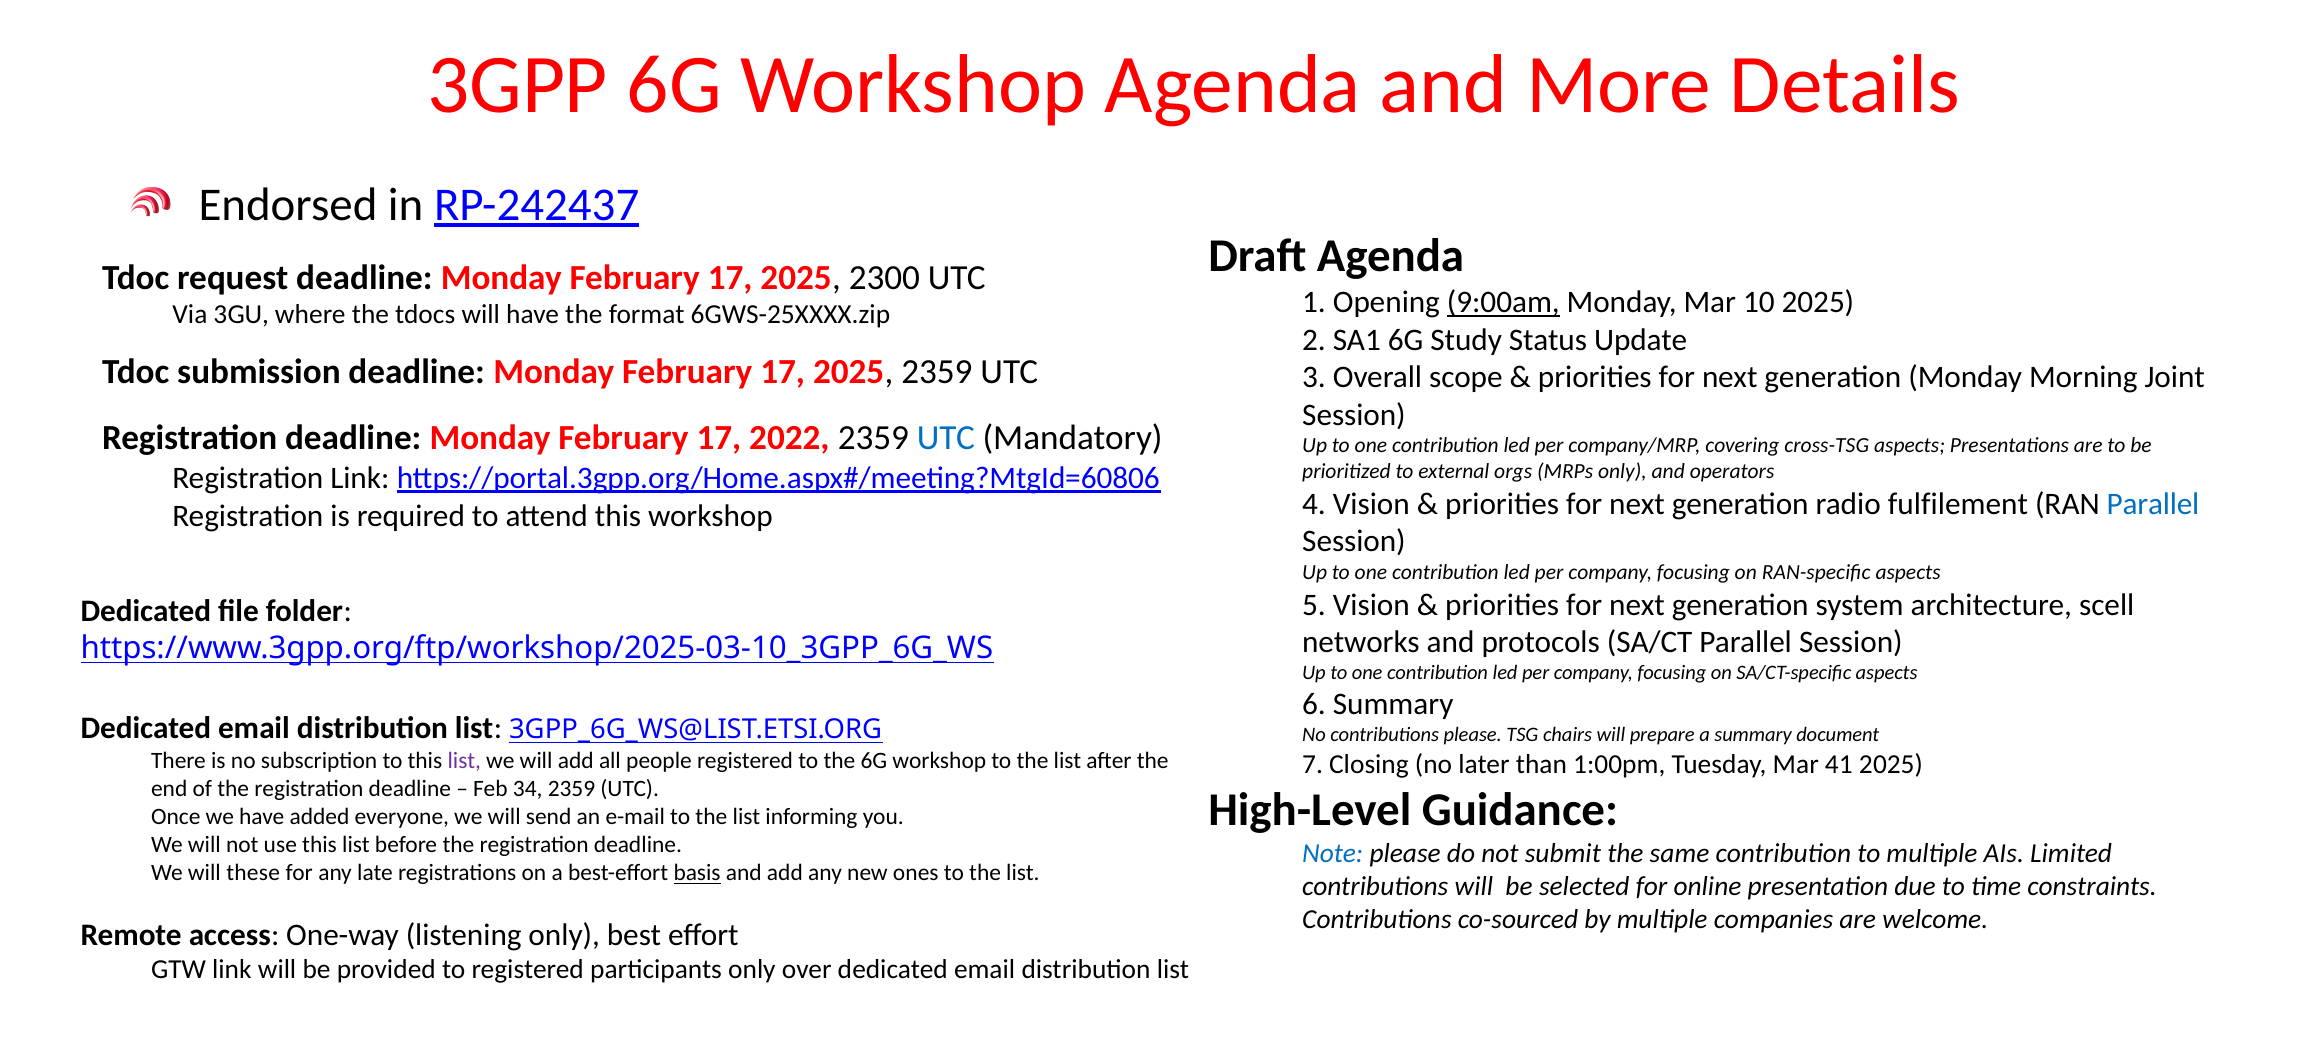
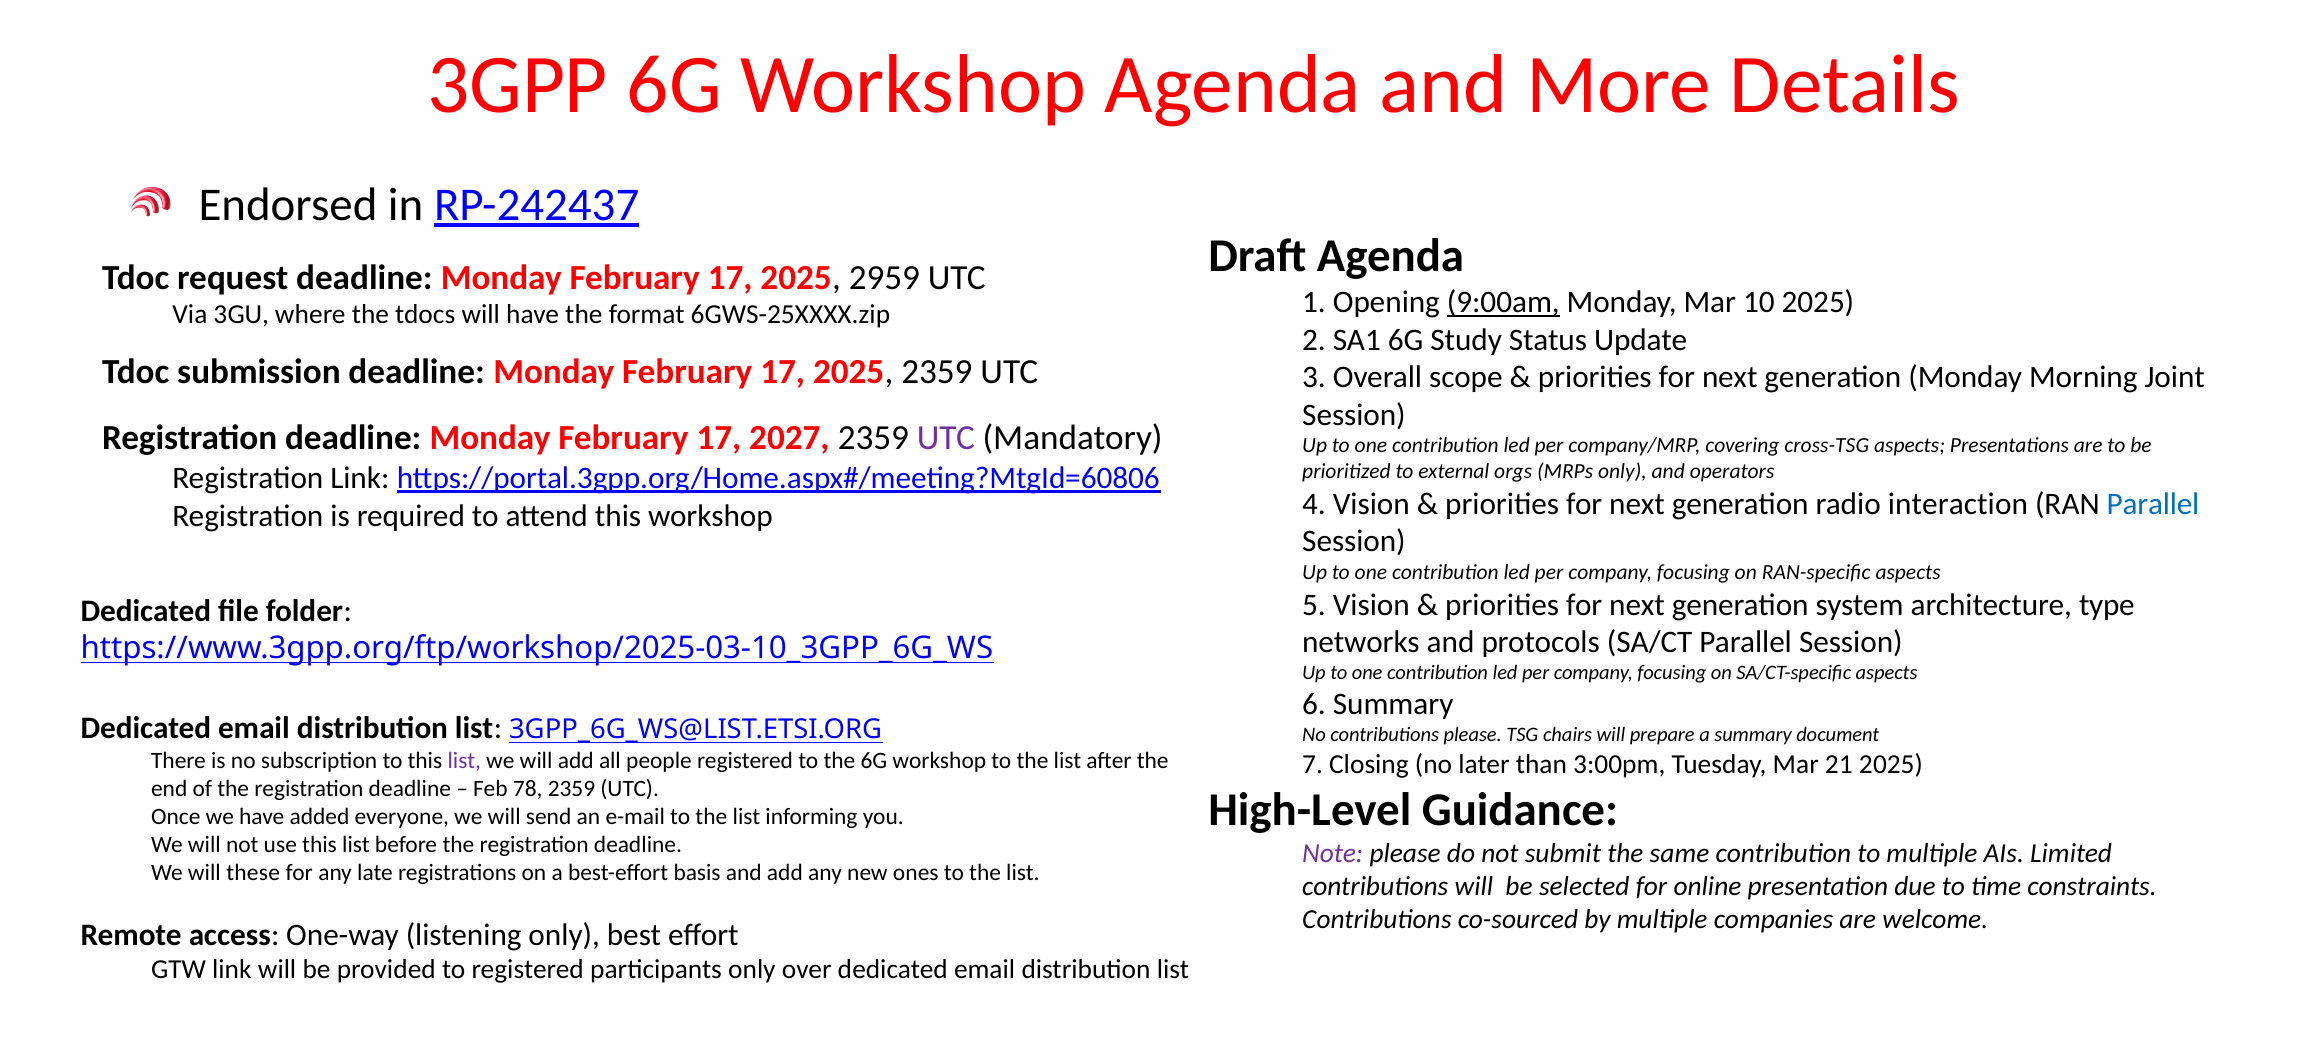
2300: 2300 -> 2959 (884, 278)
2022: 2022 -> 2027 (789, 438)
UTC colour: blue -> purple (946, 438)
fulfilement: fulfilement -> interaction (1958, 504)
scell: scell -> type (2107, 605)
1:00pm: 1:00pm -> 3:00pm (1619, 764)
41: 41 -> 21 (1839, 764)
34: 34 -> 78 (528, 789)
Note colour: blue -> purple (1333, 853)
basis underline: present -> none (697, 873)
